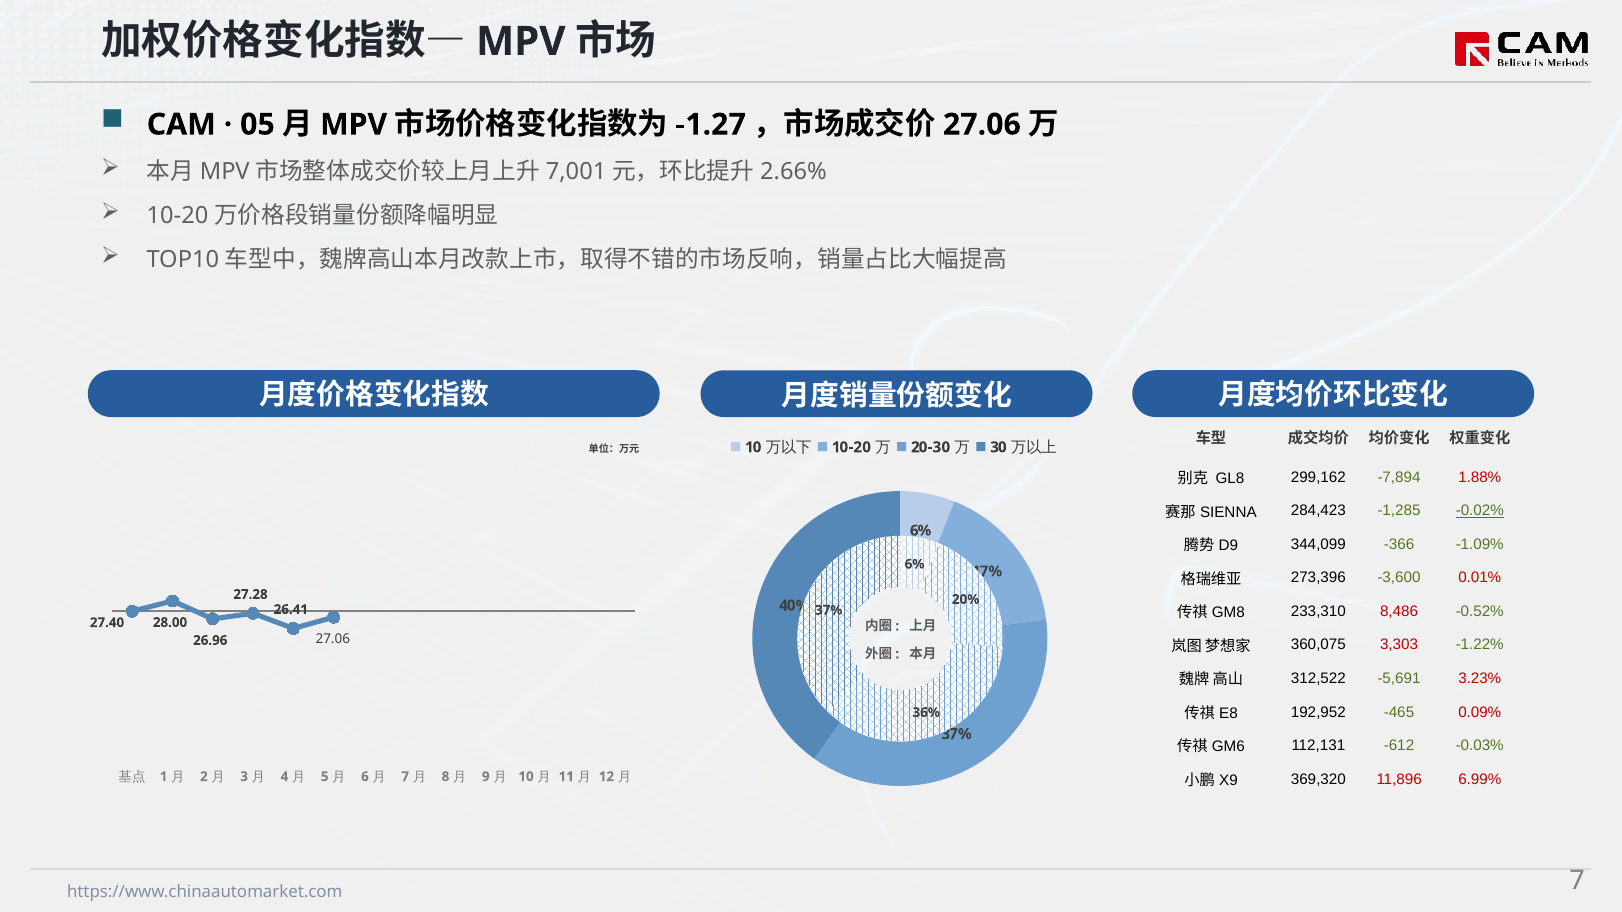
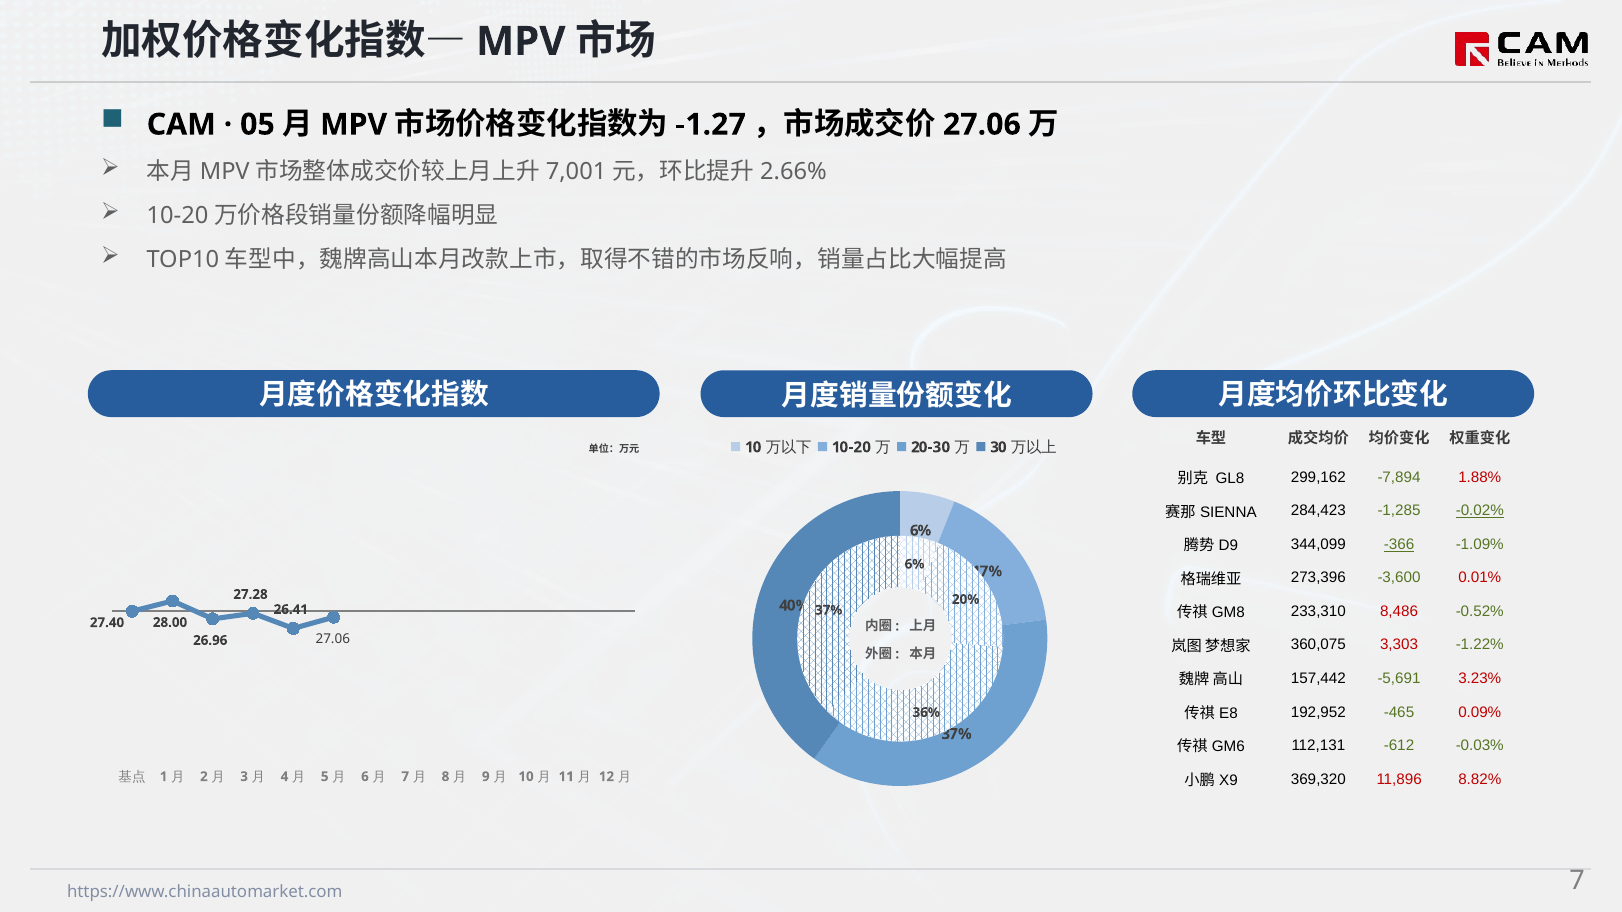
-366 underline: none -> present (1399, 545)
312,522: 312,522 -> 157,442 (1318, 679)
6.99%: 6.99% -> 8.82% (1480, 779)
